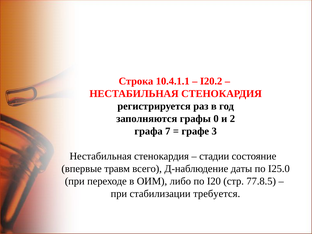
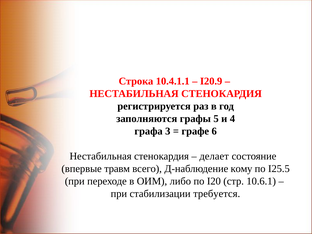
I20.2: I20.2 -> I20.9 (211, 81)
0: 0 -> 5 (216, 119)
2: 2 -> 4 (232, 119)
7: 7 -> 3 (168, 131)
3: 3 -> 6 (214, 131)
стадии: стадии -> делает (214, 156)
даты: даты -> кому (242, 169)
I25.0: I25.0 -> I25.5 (279, 169)
77.8.5: 77.8.5 -> 10.6.1 (261, 181)
